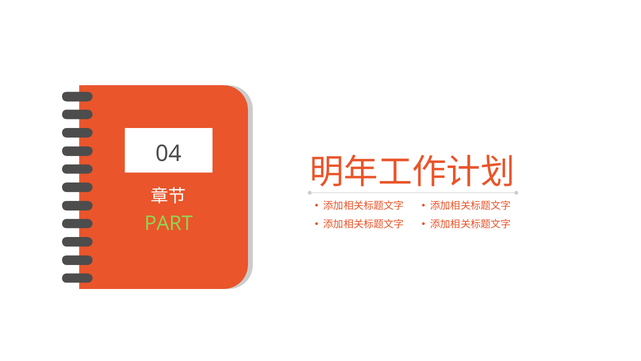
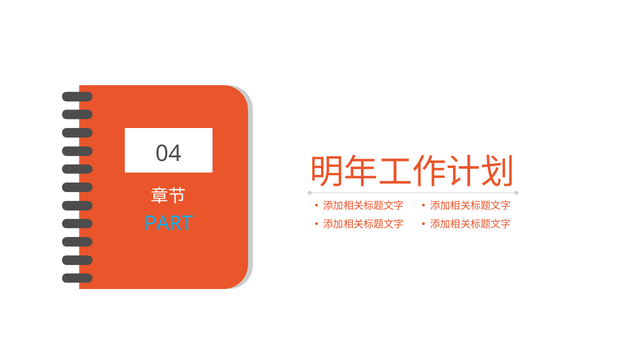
PART colour: light green -> light blue (169, 223)
